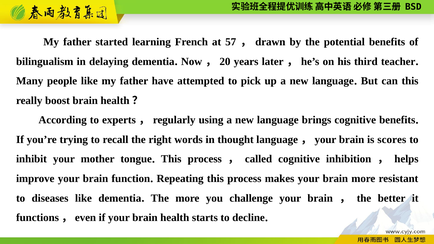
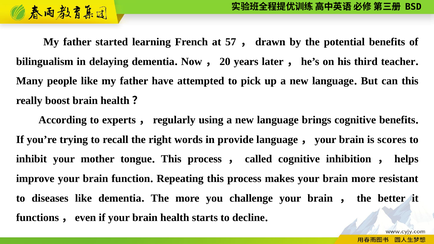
thought: thought -> provide (236, 140)
